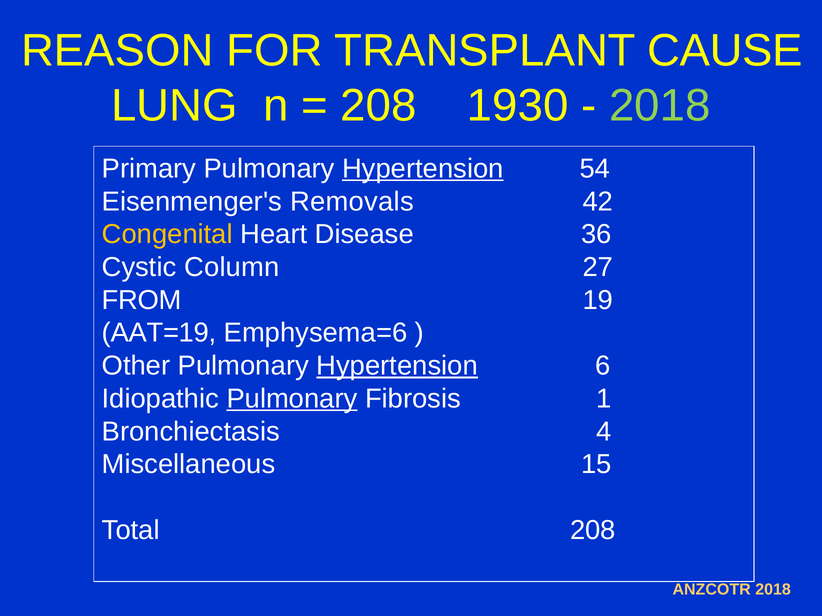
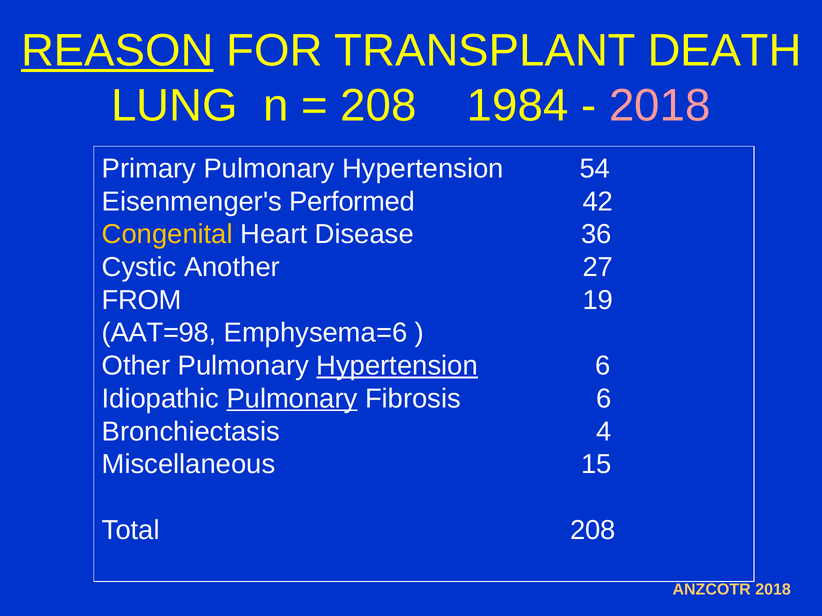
REASON underline: none -> present (117, 51)
CAUSE: CAUSE -> DEATH (725, 51)
1930: 1930 -> 1984 (518, 106)
2018 colour: light green -> pink (660, 106)
Hypertension underline: present -> none (423, 169)
Removals: Removals -> Performed (352, 202)
Column: Column -> Another (232, 267)
AAT=19: AAT=19 -> AAT=98 (159, 333)
Fibrosis 1: 1 -> 6 (604, 399)
